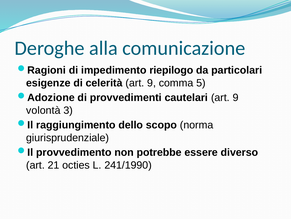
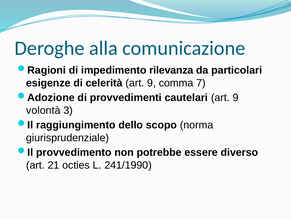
riepilogo: riepilogo -> rilevanza (171, 70)
5: 5 -> 7 (201, 83)
